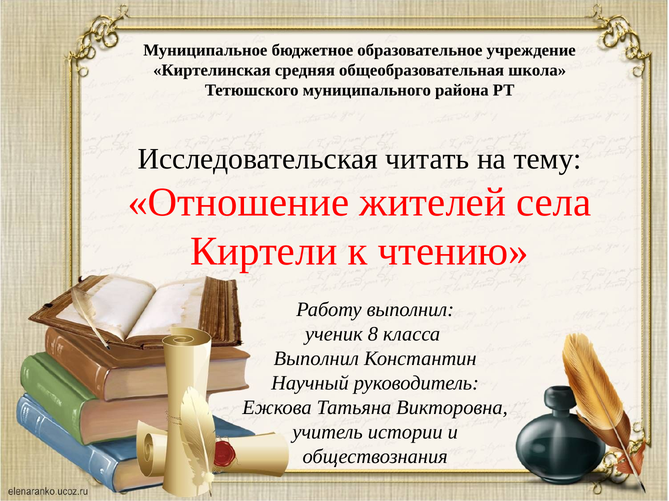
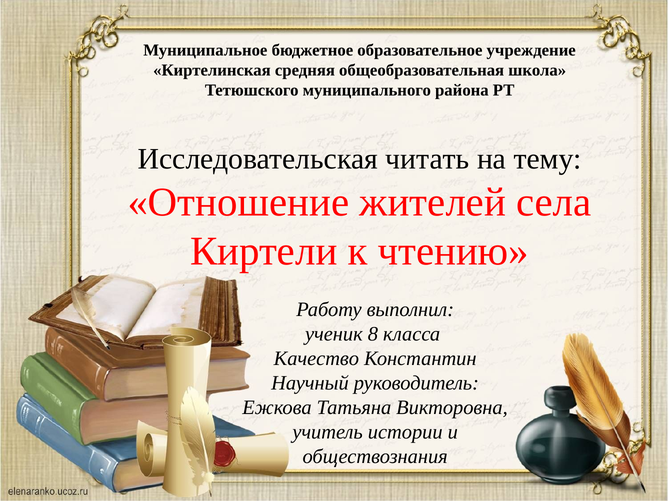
Выполнил: Выполнил -> Качество (316, 359)
